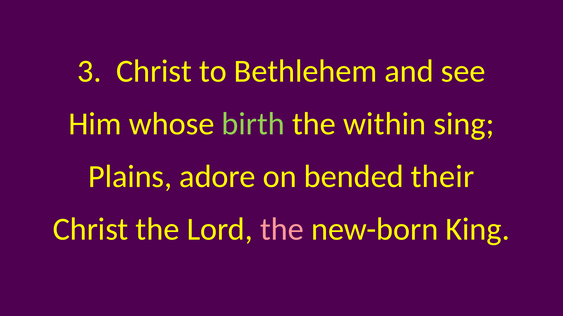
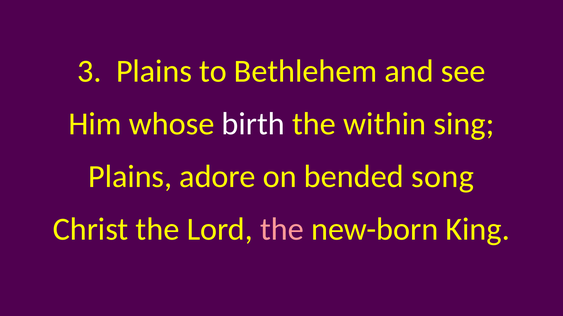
3 Christ: Christ -> Plains (154, 71)
birth colour: light green -> white (253, 124)
their: their -> song (443, 177)
